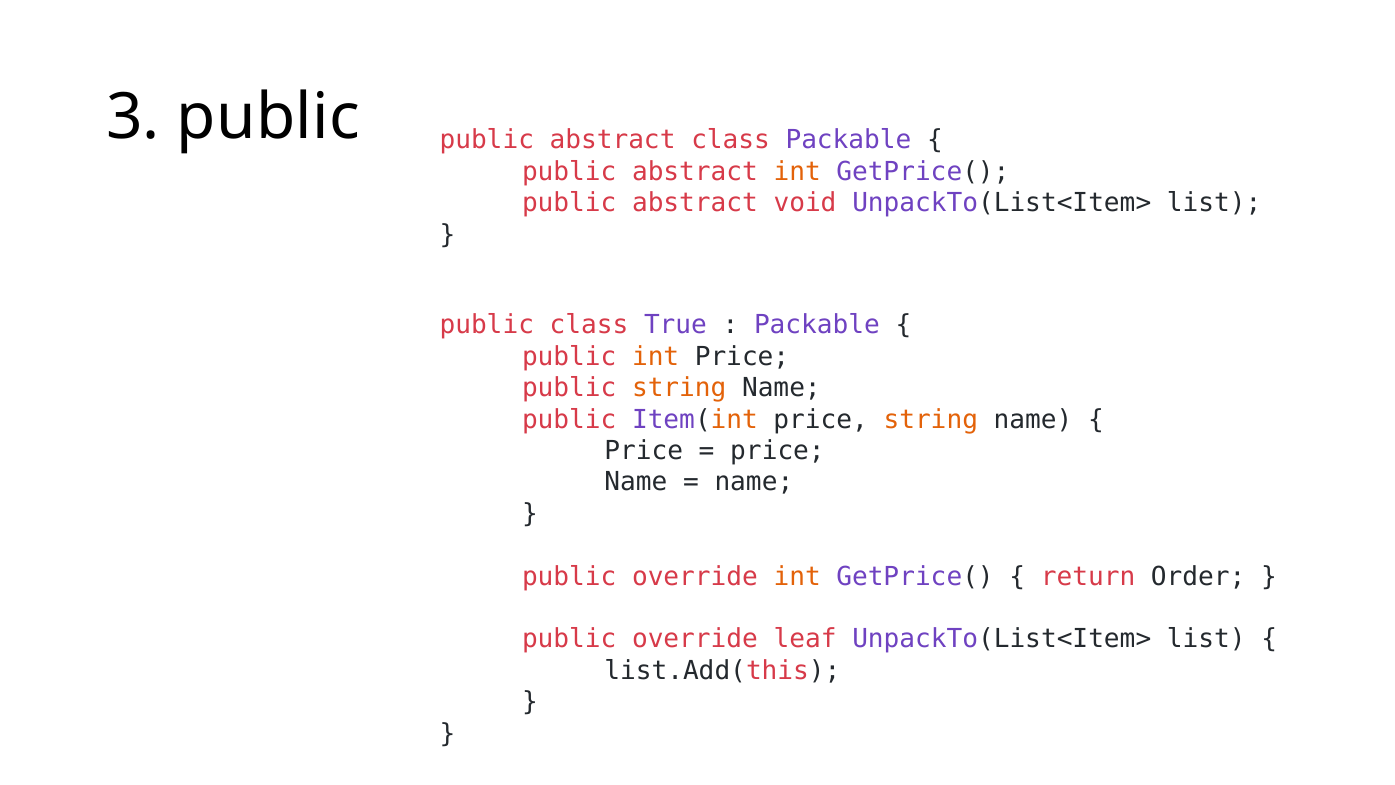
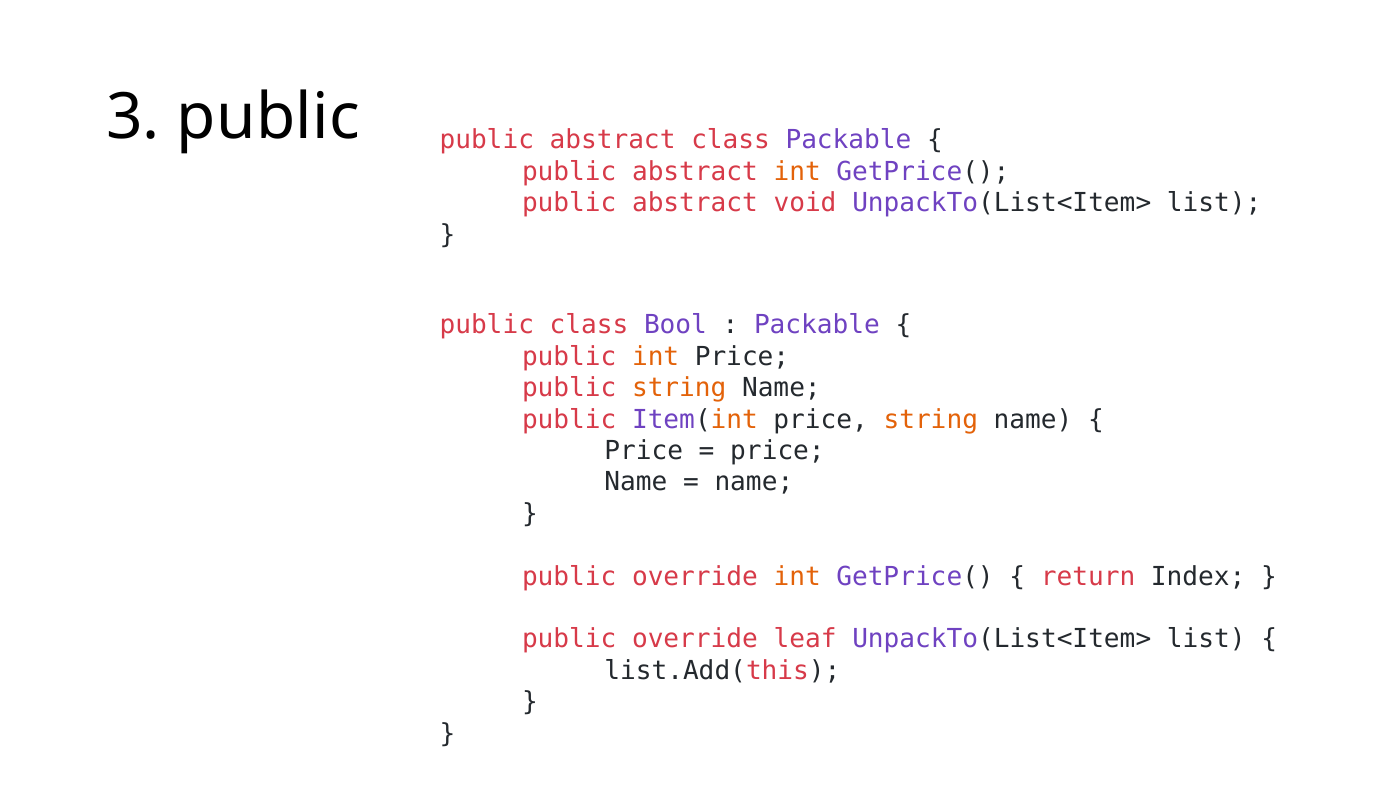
True: True -> Bool (675, 325)
Order: Order -> Index (1198, 576)
